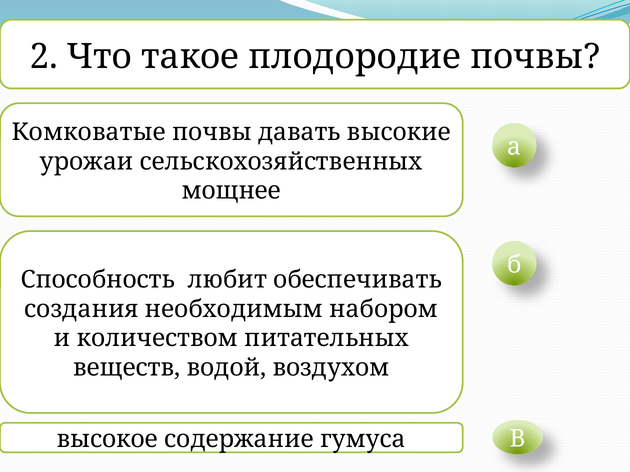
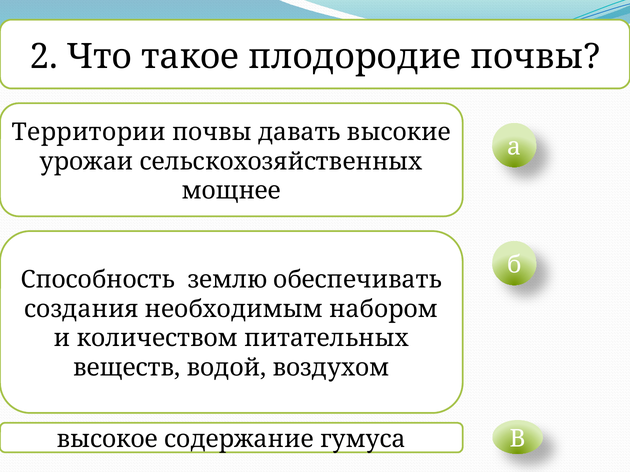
Комковатые: Комковатые -> Территории (89, 132)
любит: любит -> землю (228, 280)
